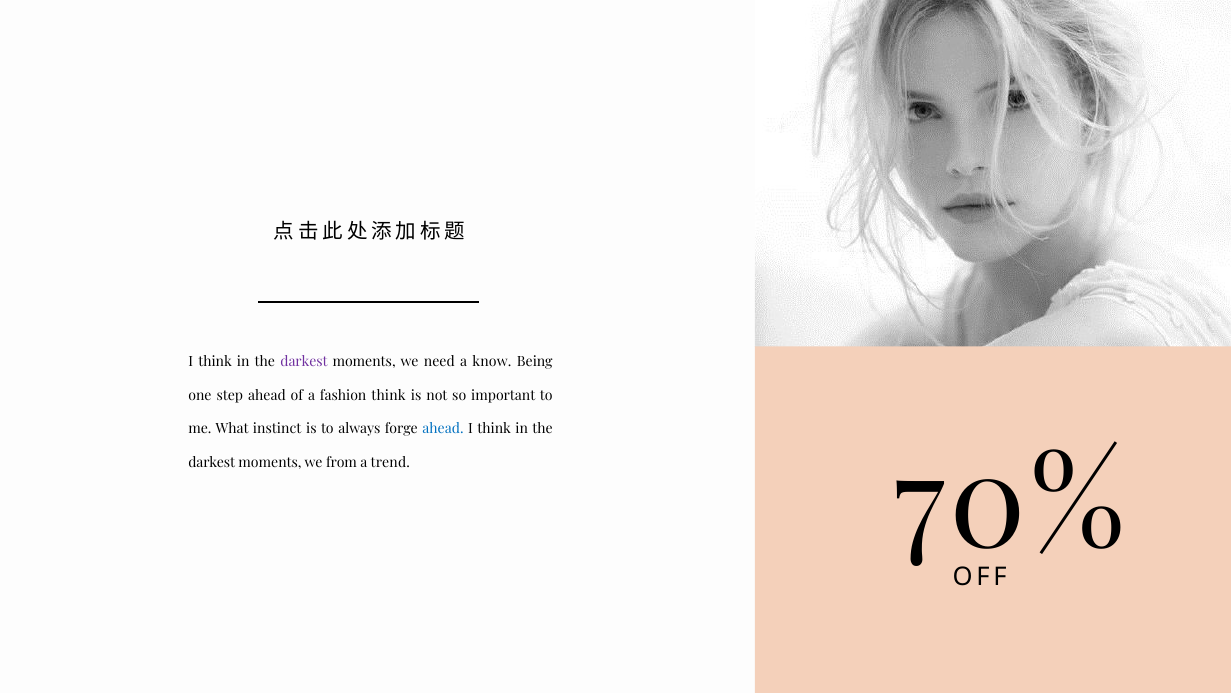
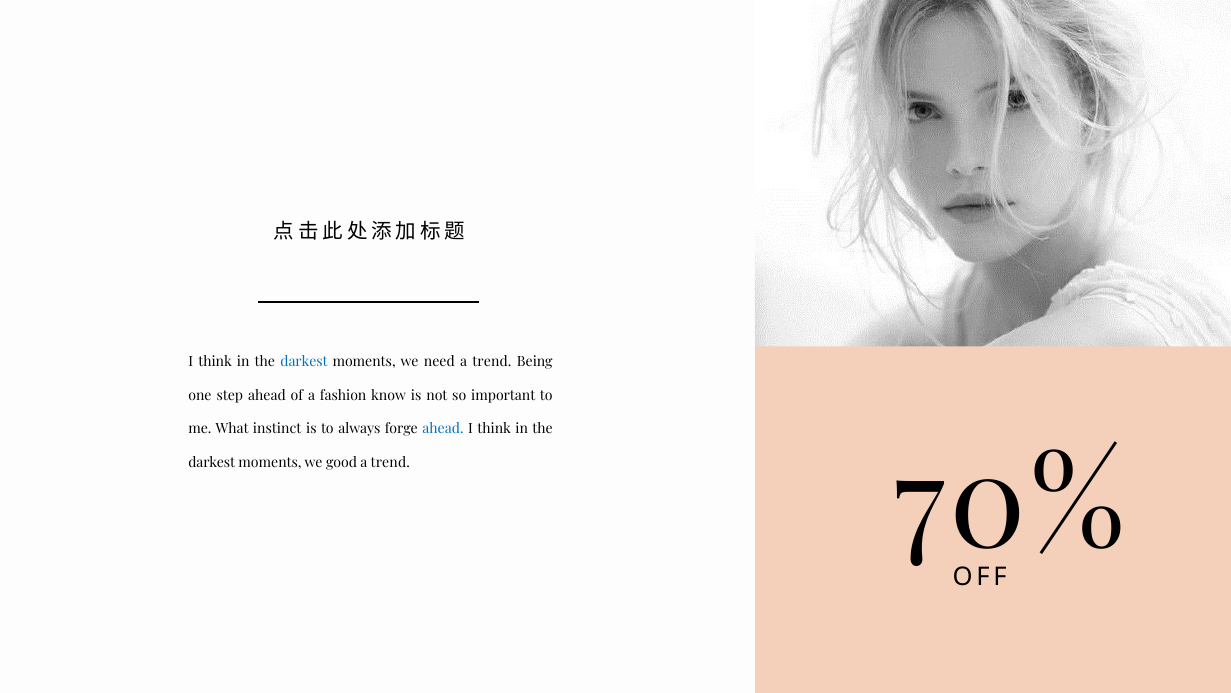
darkest colour: purple -> blue (304, 361)
need a know: know -> trend (492, 361)
fashion think: think -> know (389, 395)
from: from -> good (342, 463)
